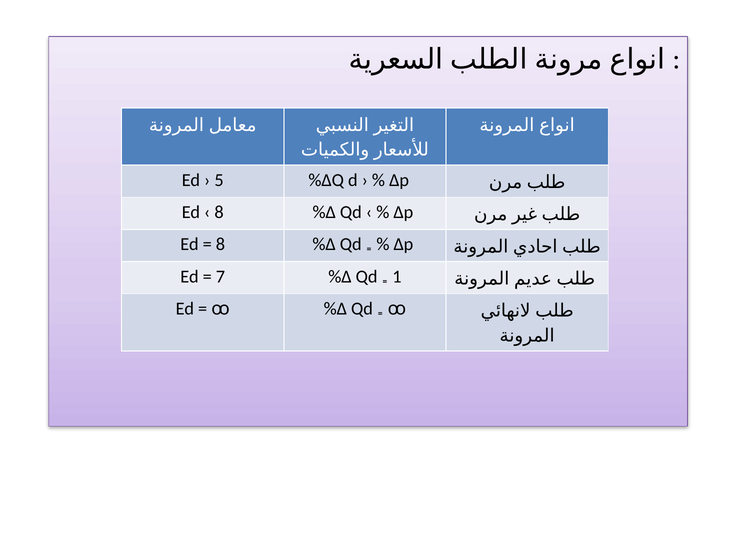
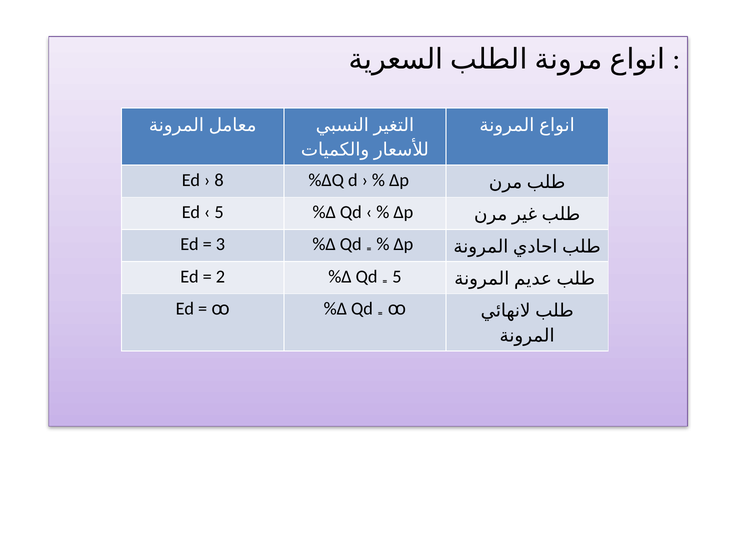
5: 5 -> 8 (219, 180)
8: 8 -> 5 (219, 212)
8: 8 -> 3 (220, 244)
7: 7 -> 2 (220, 276)
1: 1 -> 5 (397, 276)
